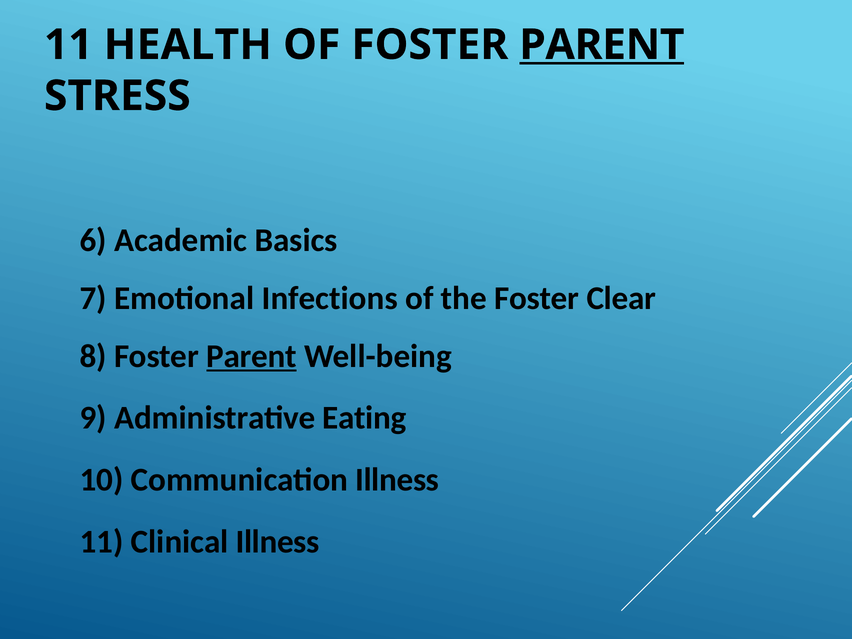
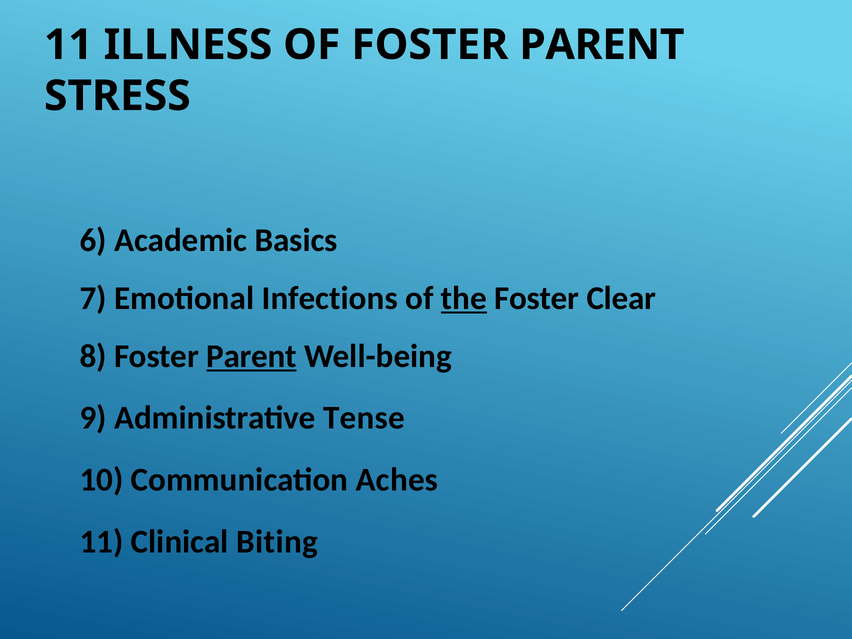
HEALTH: HEALTH -> ILLNESS (188, 45)
PARENT underline: present -> none (602, 45)
the underline: none -> present (464, 298)
Eating: Eating -> Tense (364, 418)
Communication Illness: Illness -> Aches (397, 480)
Clinical Illness: Illness -> Biting (277, 542)
